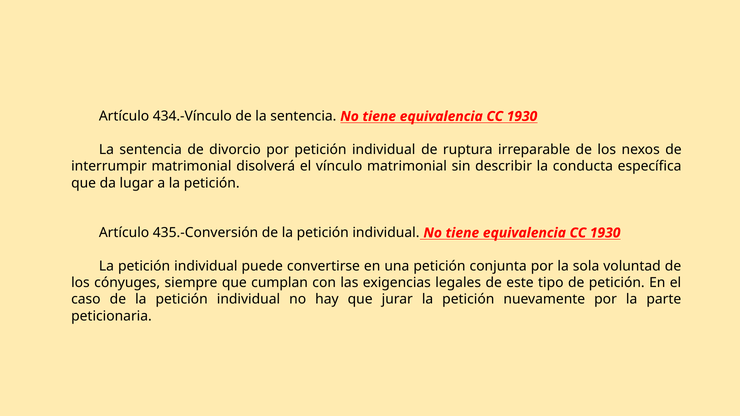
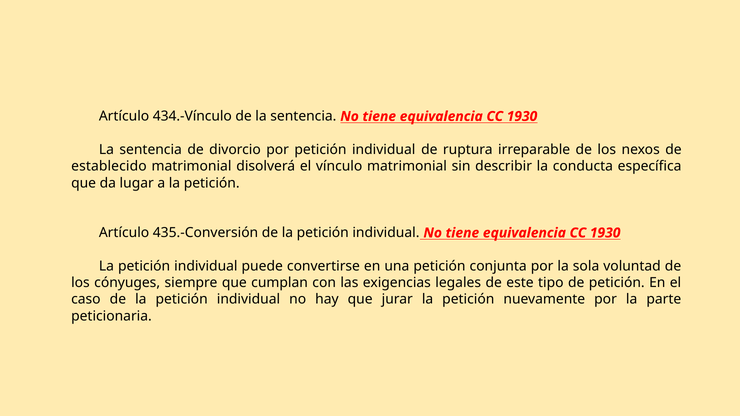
interrumpir: interrumpir -> establecido (109, 166)
